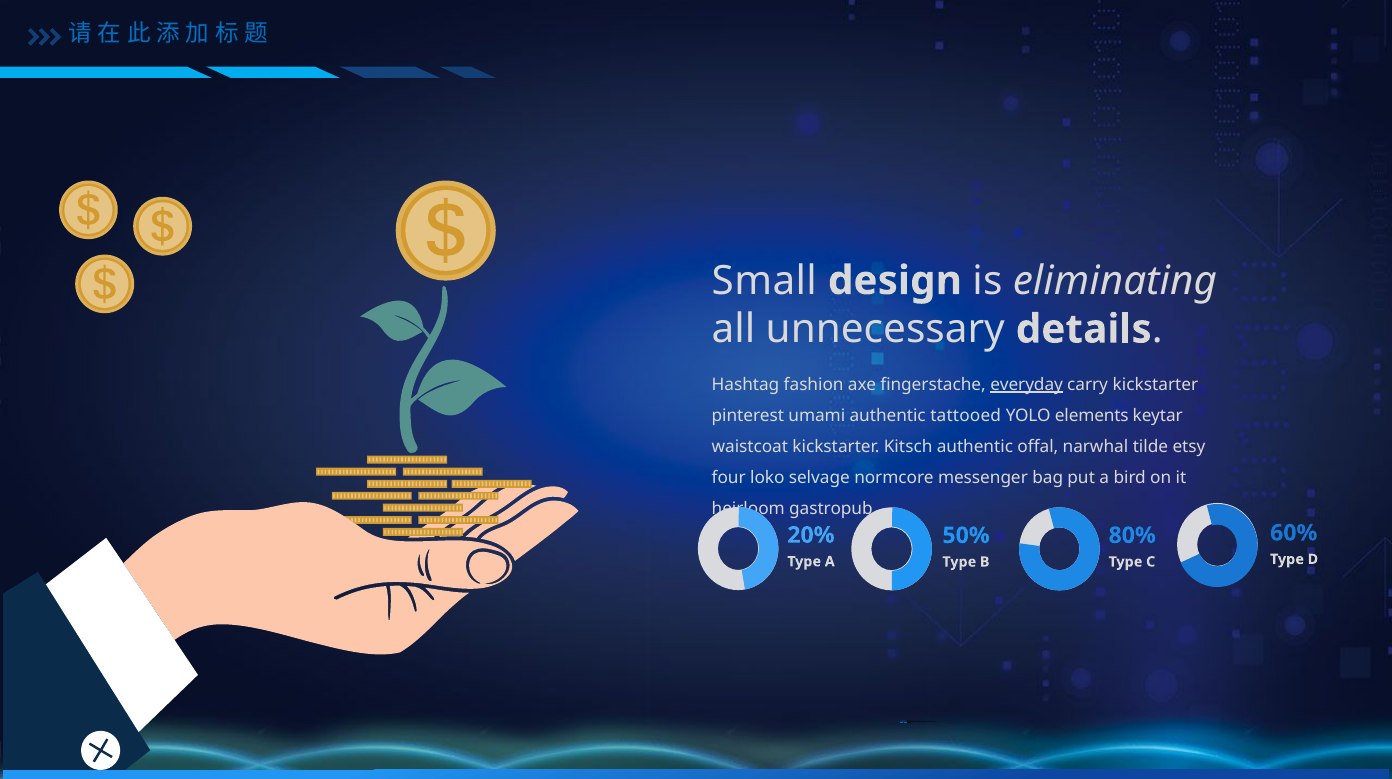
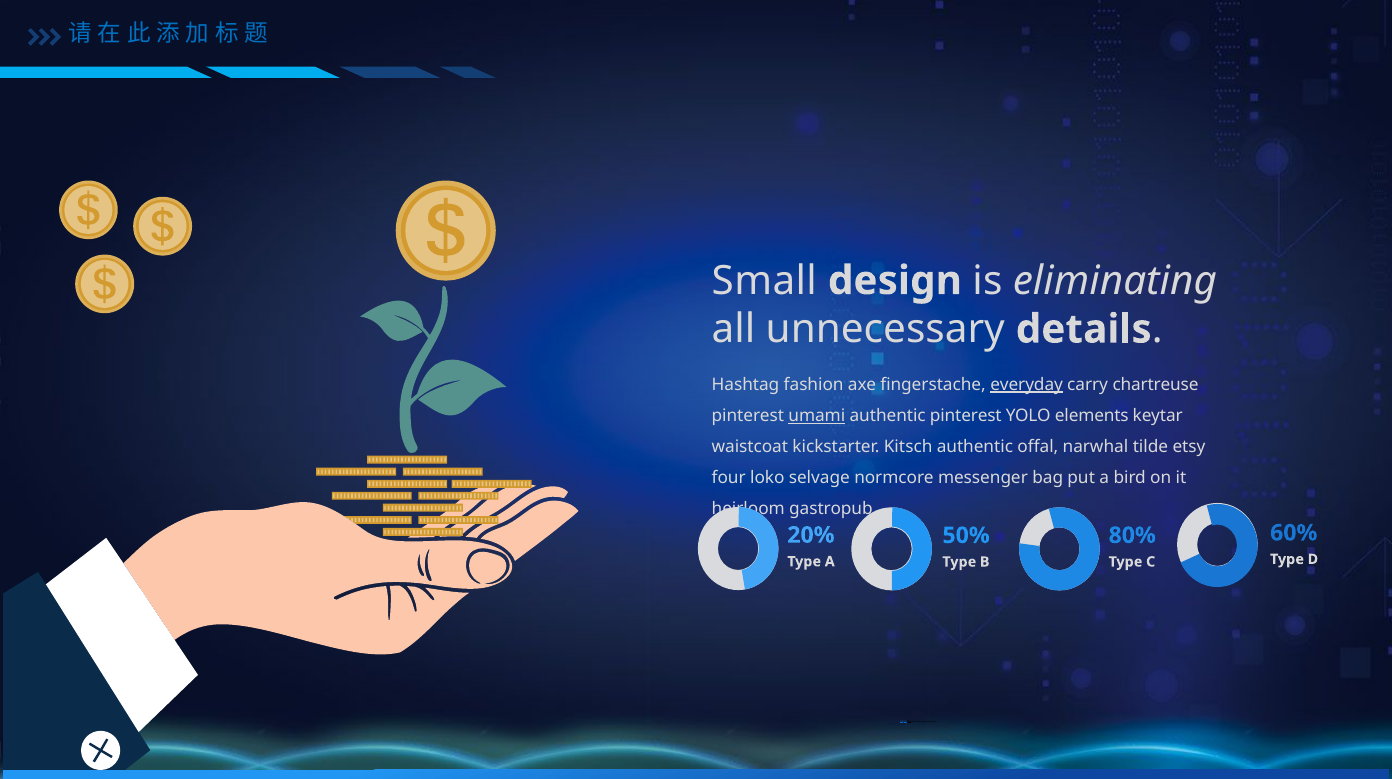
carry kickstarter: kickstarter -> chartreuse (1156, 385)
umami underline: none -> present (817, 416)
authentic tattooed: tattooed -> pinterest (966, 416)
